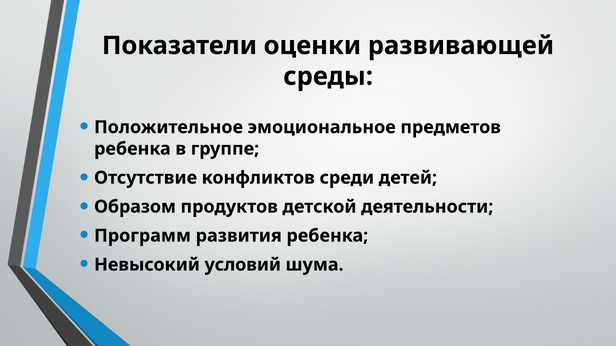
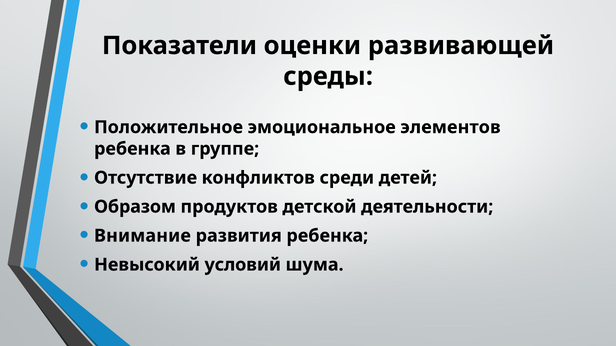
предметов: предметов -> элементов (451, 127)
Программ: Программ -> Внимание (142, 236)
